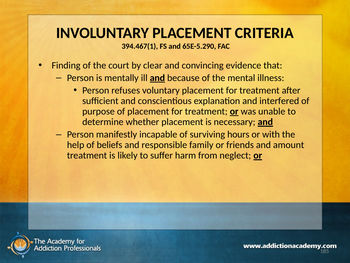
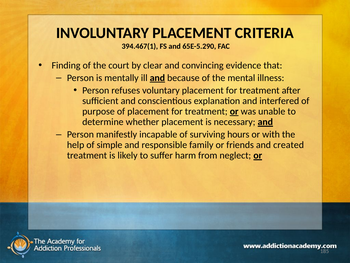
beliefs: beliefs -> simple (110, 145)
amount: amount -> created (289, 145)
